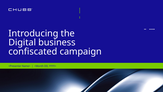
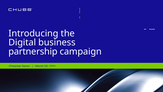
confiscated: confiscated -> partnership (33, 51)
